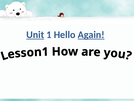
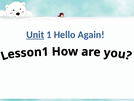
Again underline: present -> none (91, 35)
